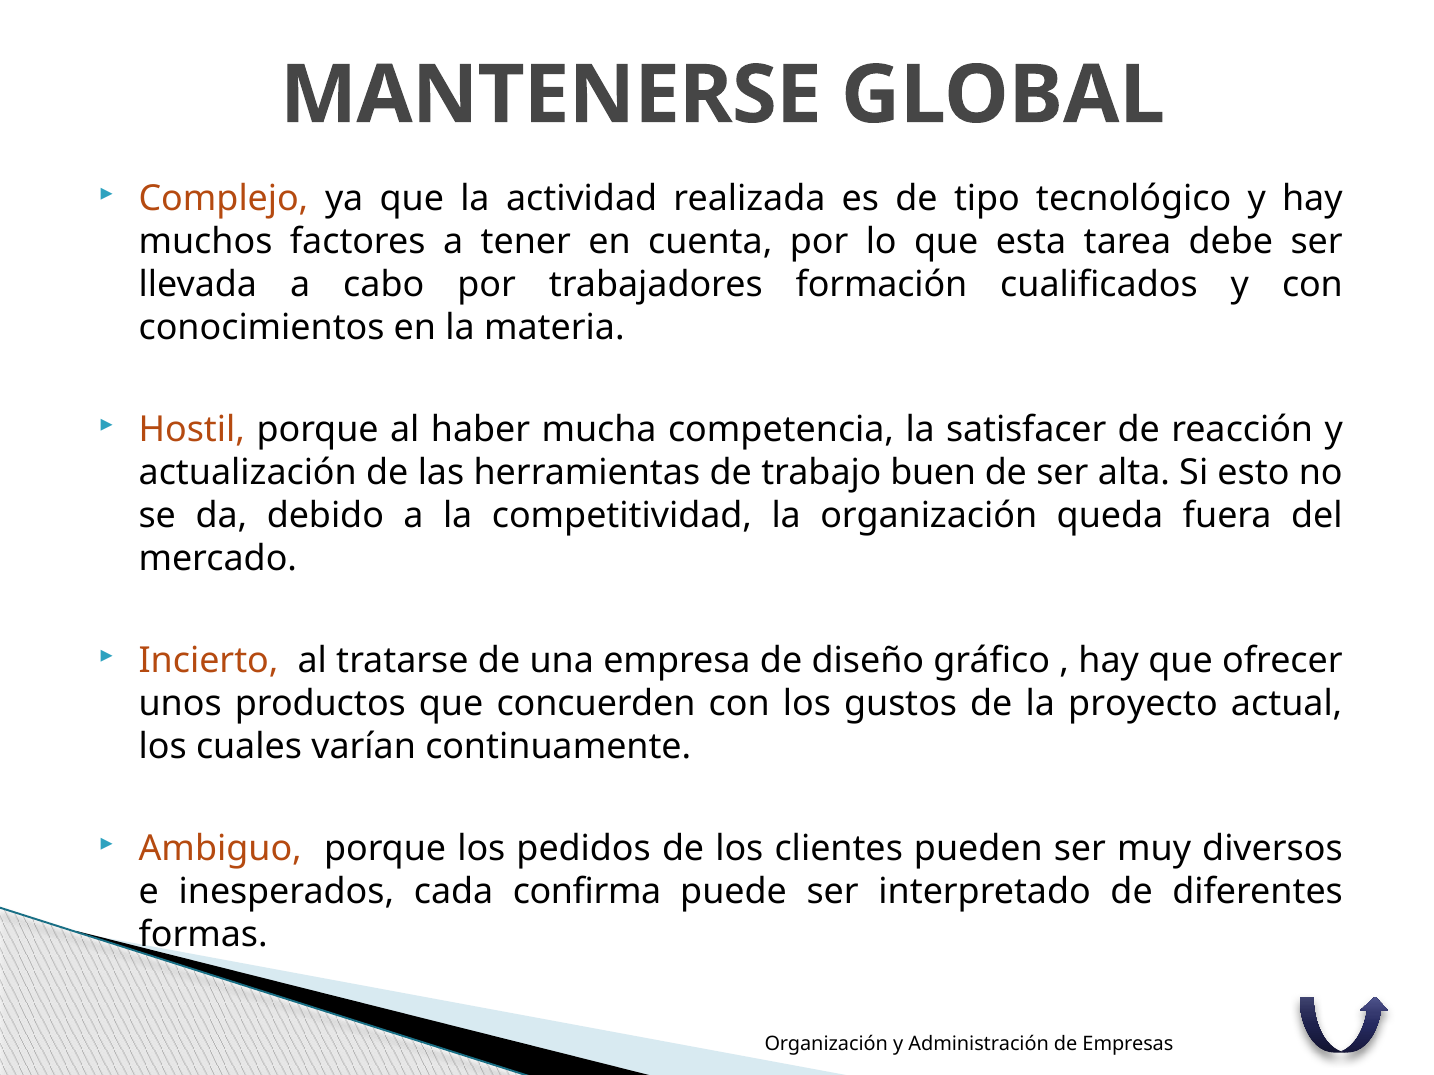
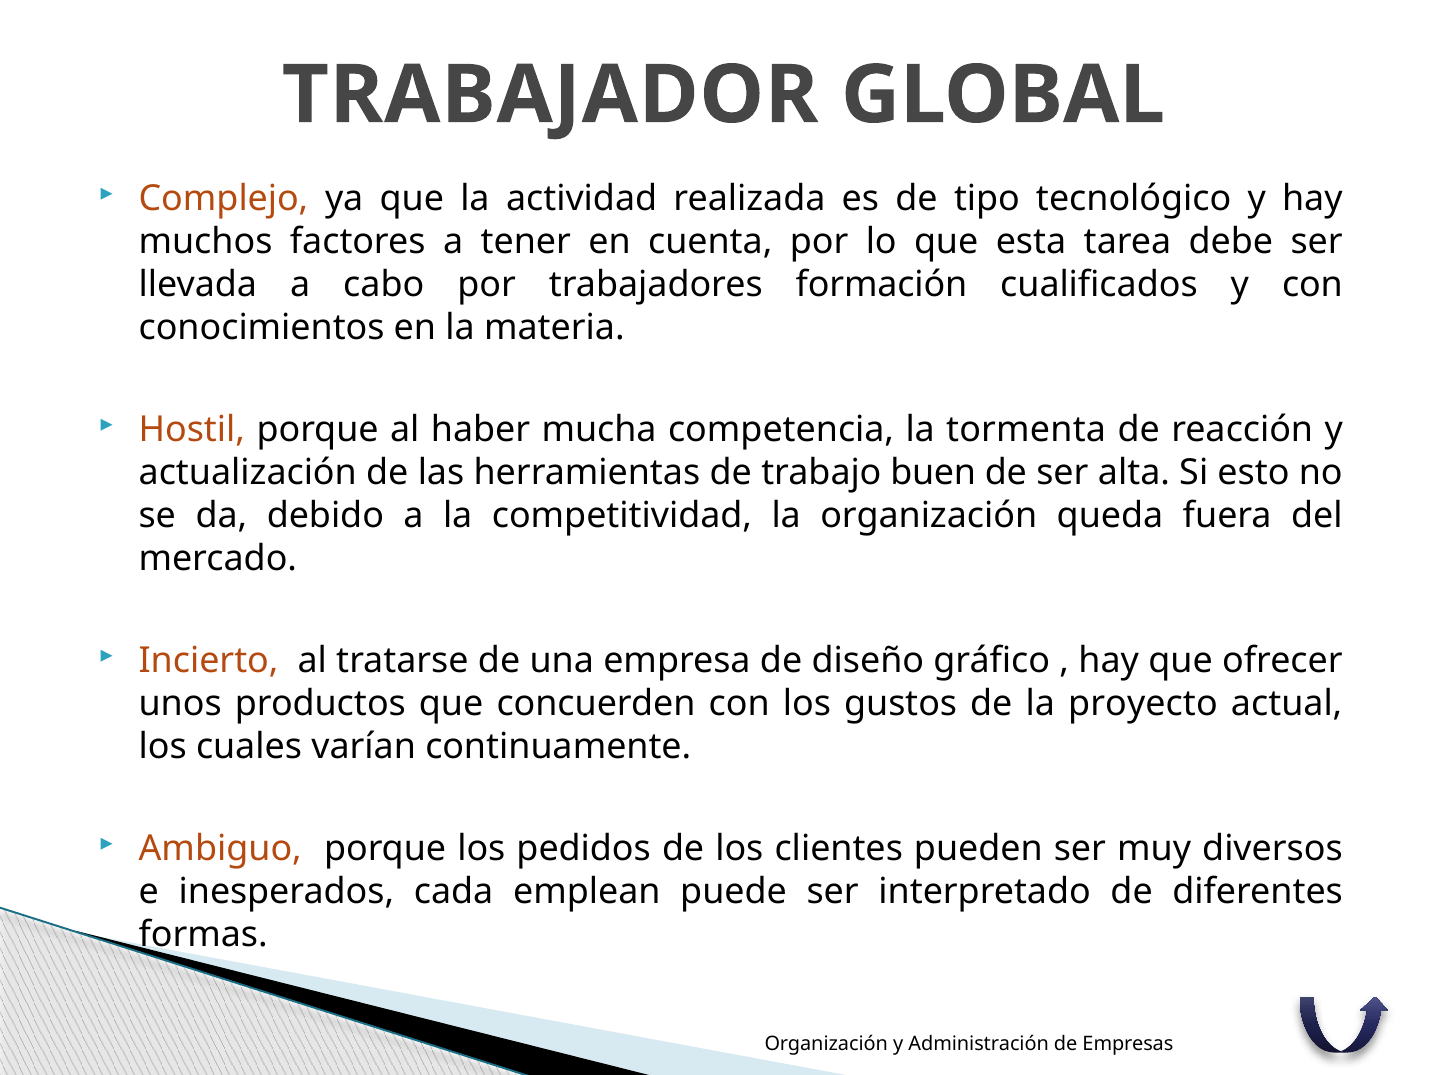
MANTENERSE: MANTENERSE -> TRABAJADOR (550, 95)
satisfacer: satisfacer -> tormenta (1026, 430)
confirma: confirma -> emplean (587, 892)
